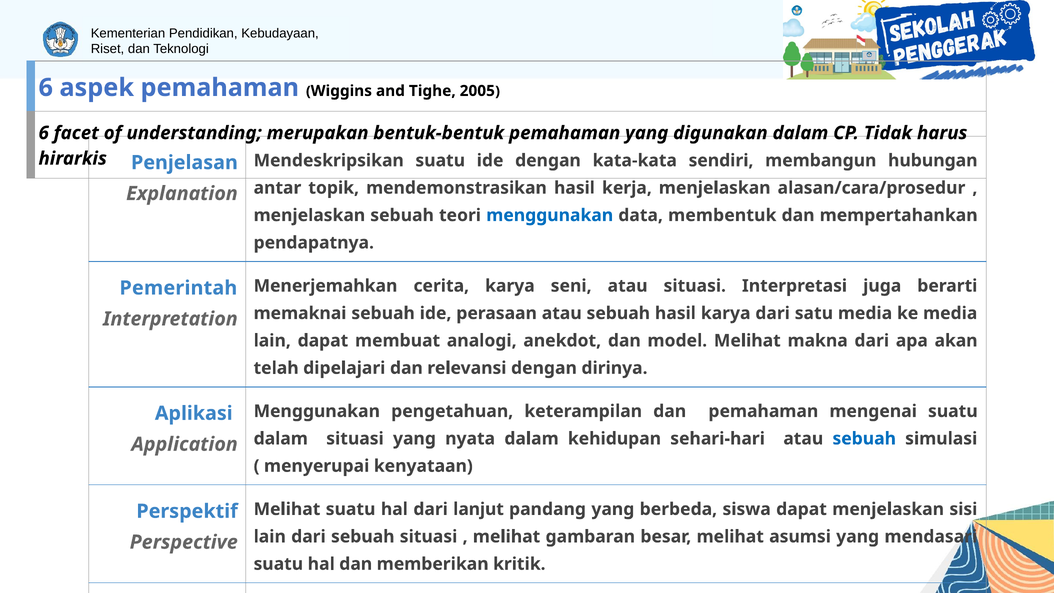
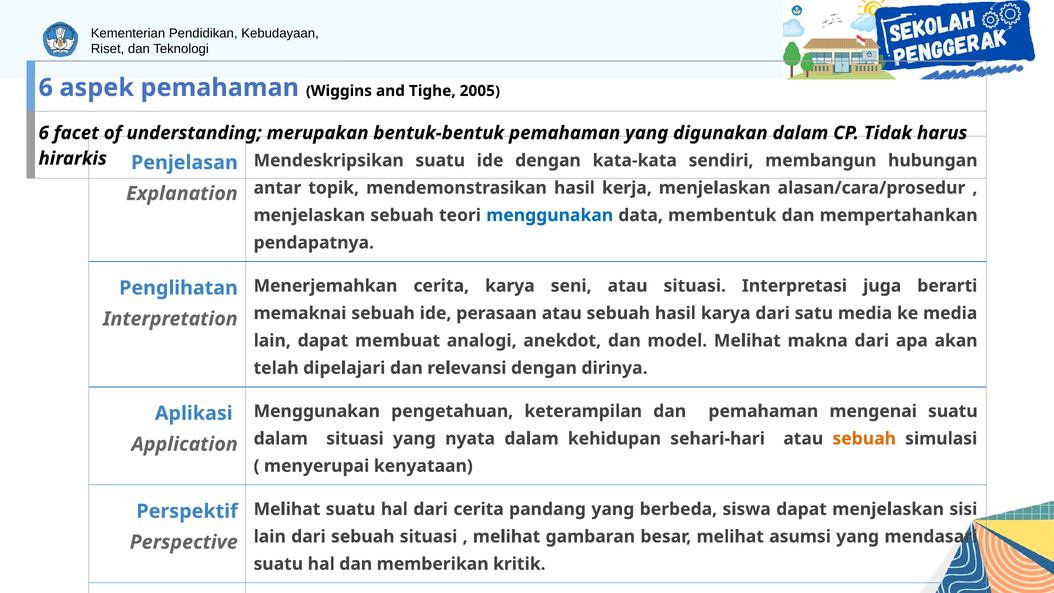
Pemerintah: Pemerintah -> Penglihatan (178, 288)
sebuah colour: blue -> orange (864, 439)
dari lanjut: lanjut -> cerita (479, 509)
